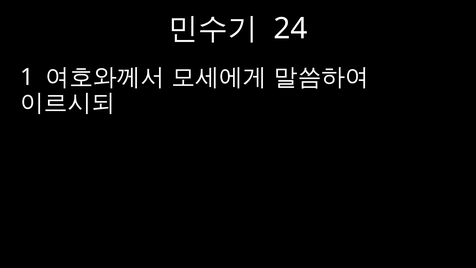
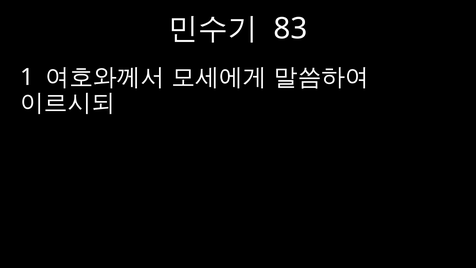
24: 24 -> 83 (291, 29)
